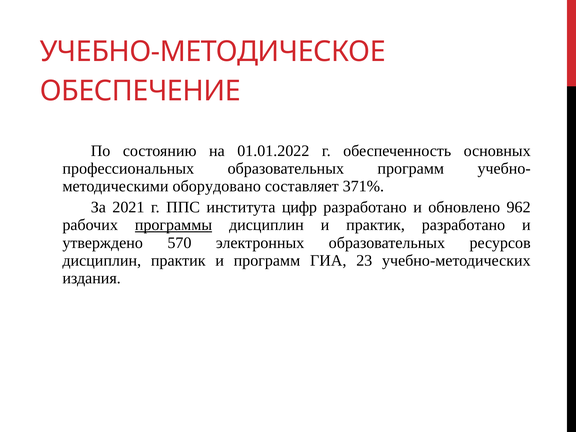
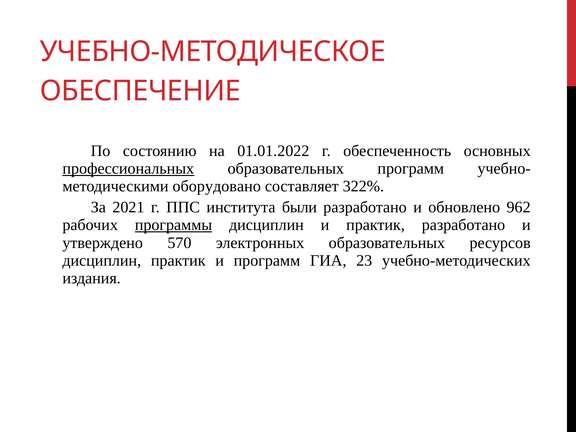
профессиональных underline: none -> present (128, 169)
371%: 371% -> 322% (363, 186)
цифр: цифр -> были (299, 207)
